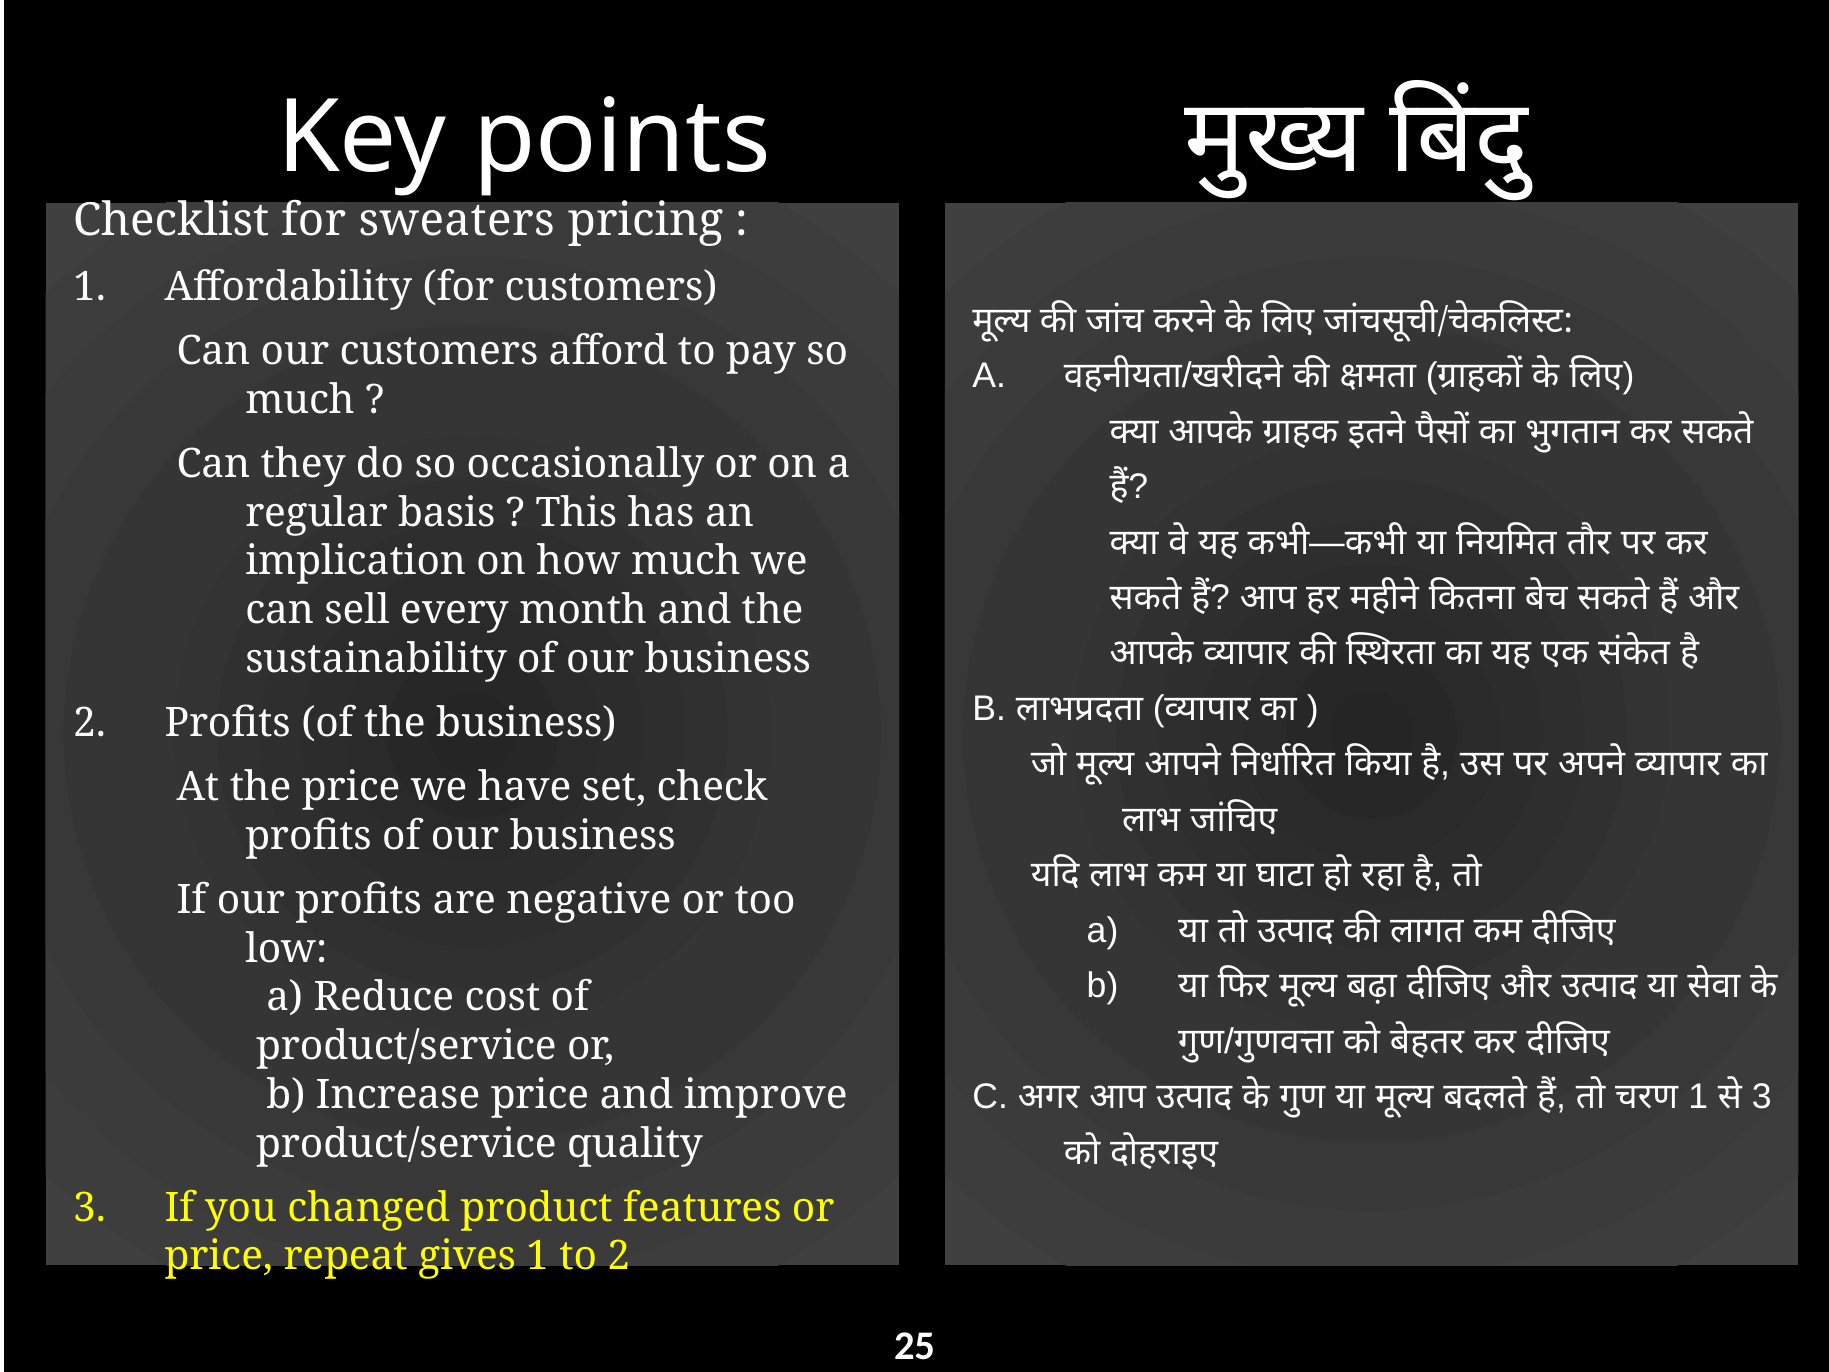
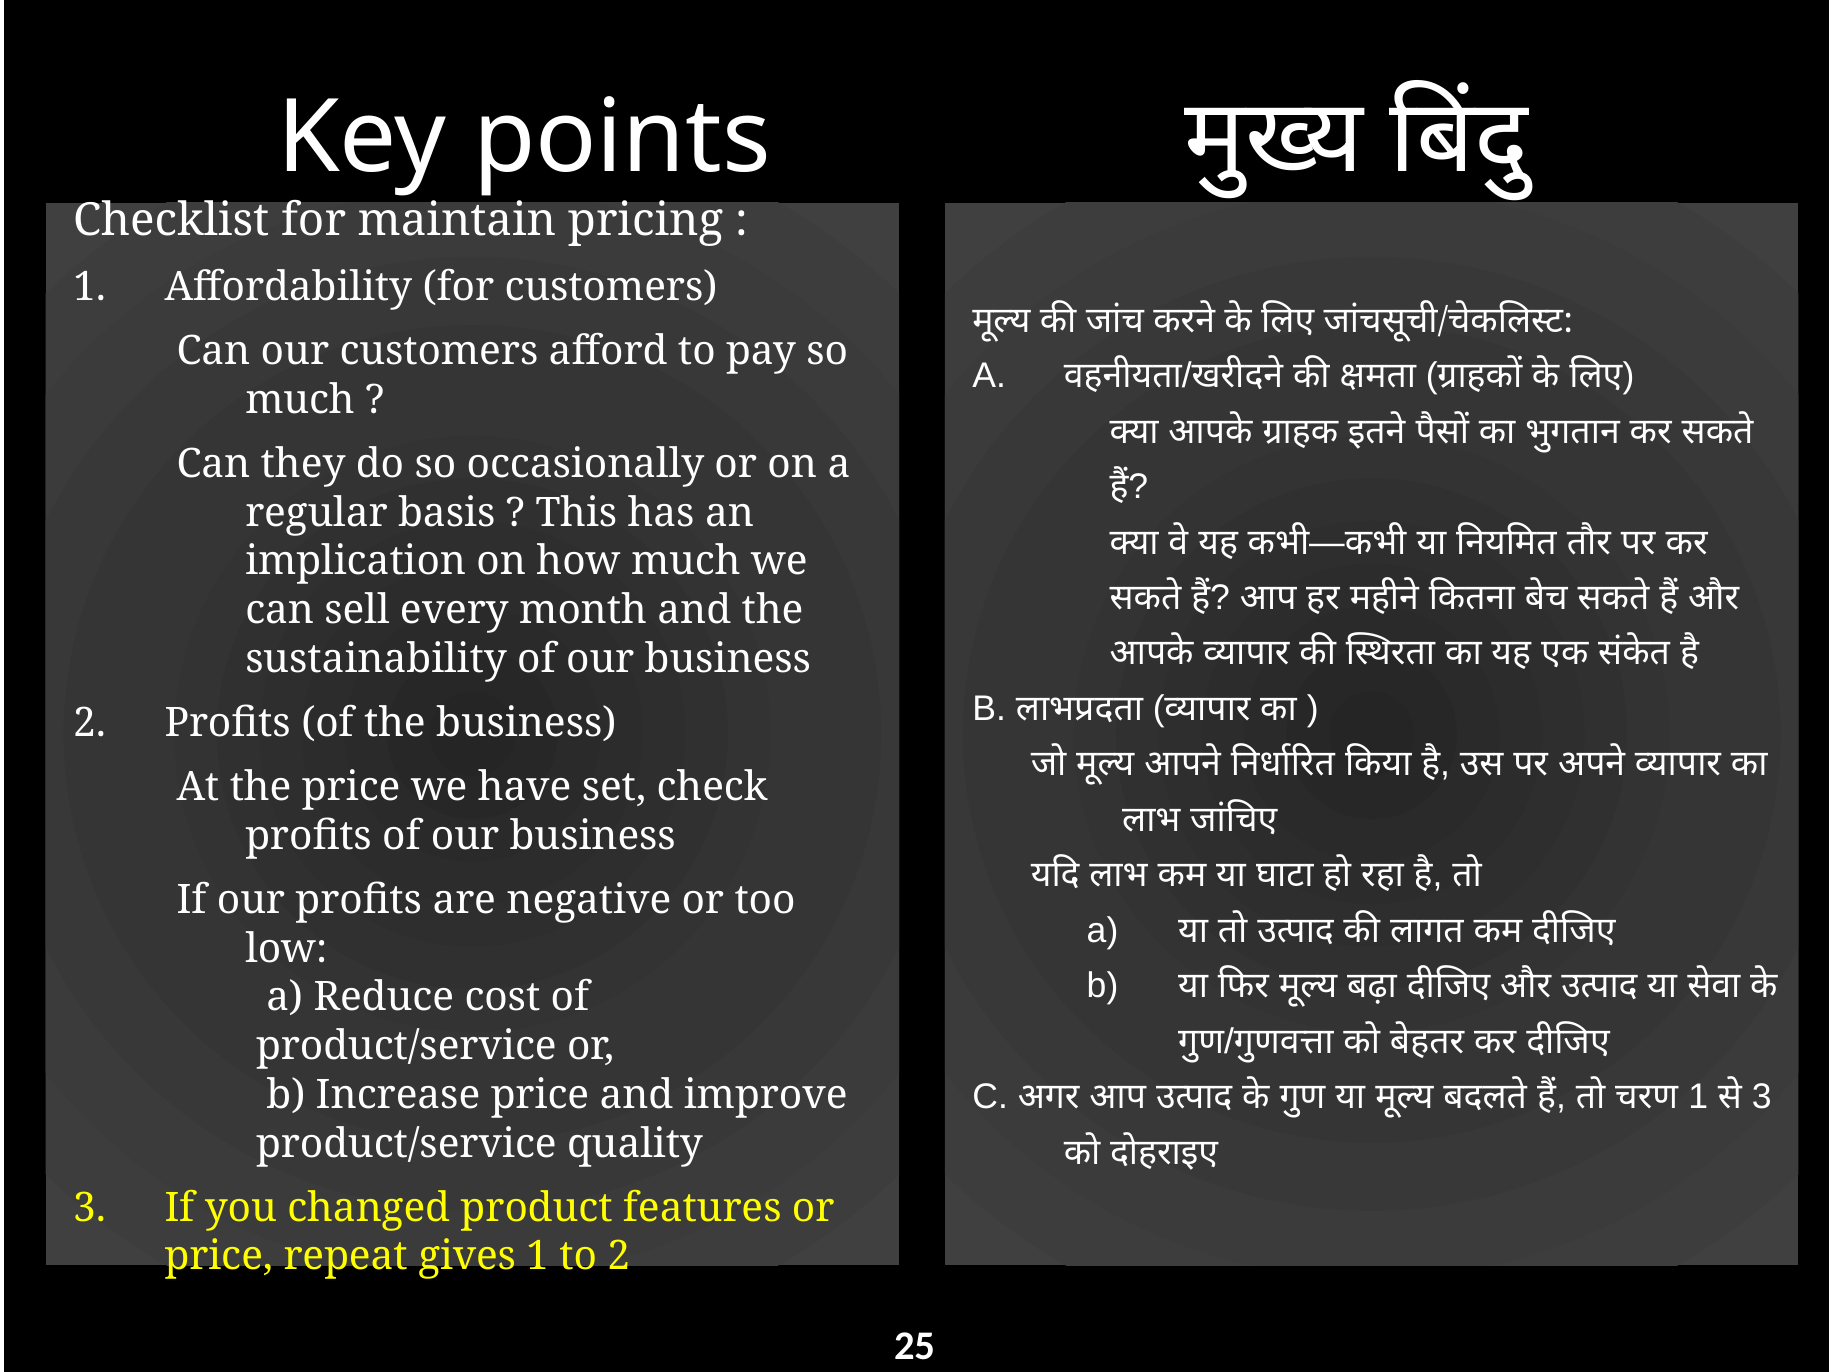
sweaters: sweaters -> maintain (457, 220)
